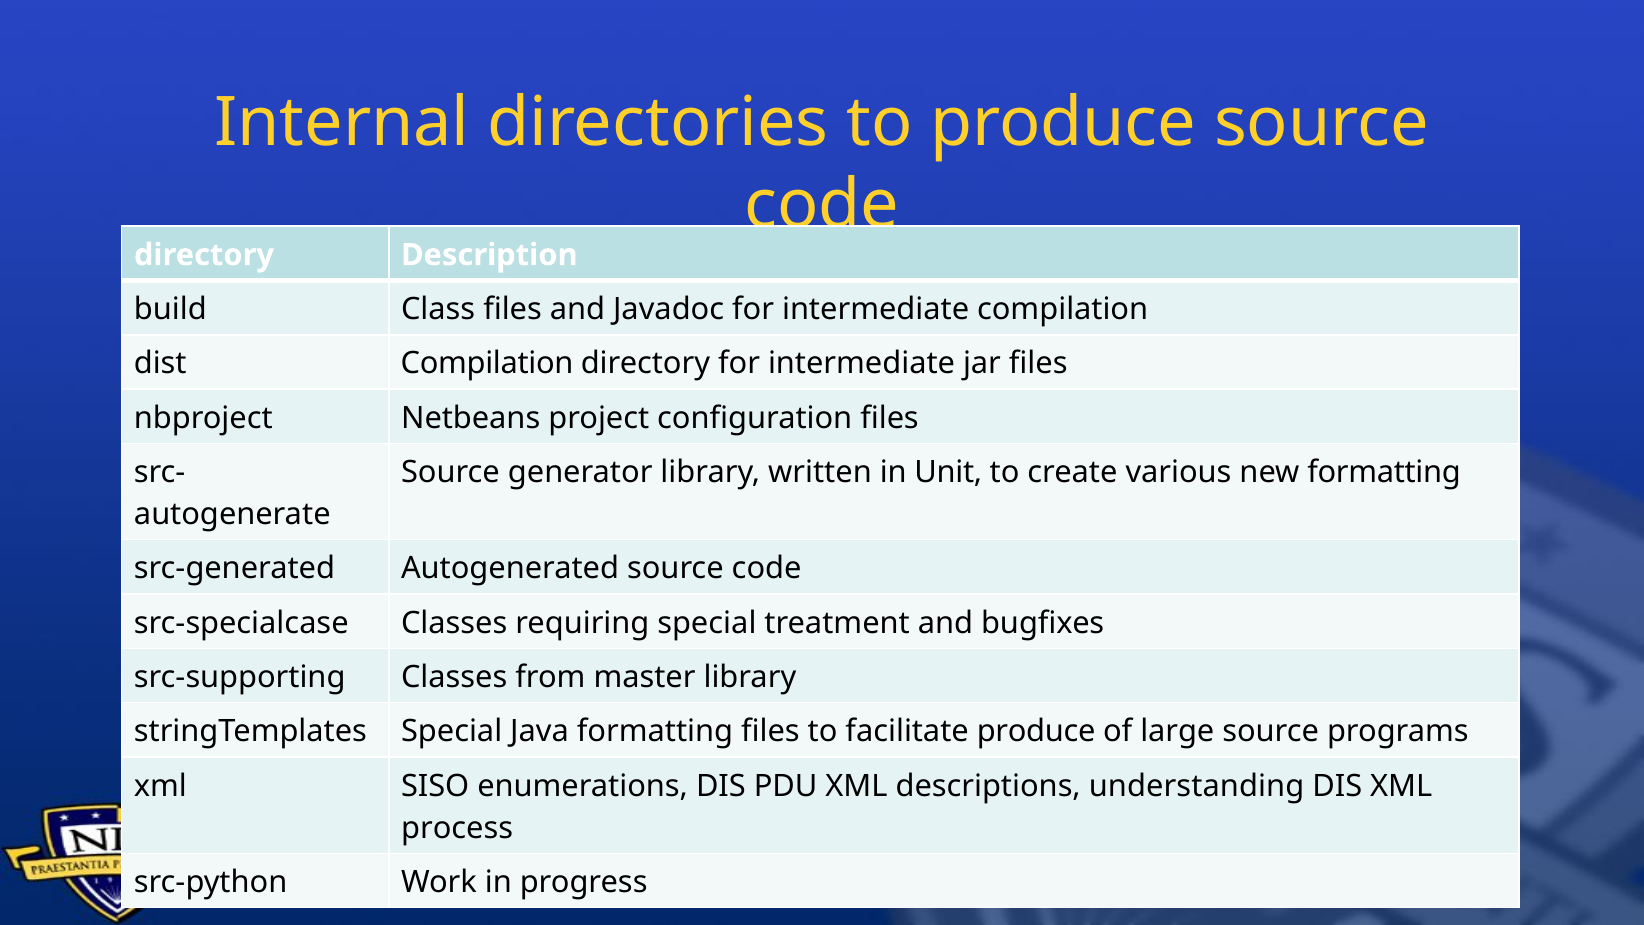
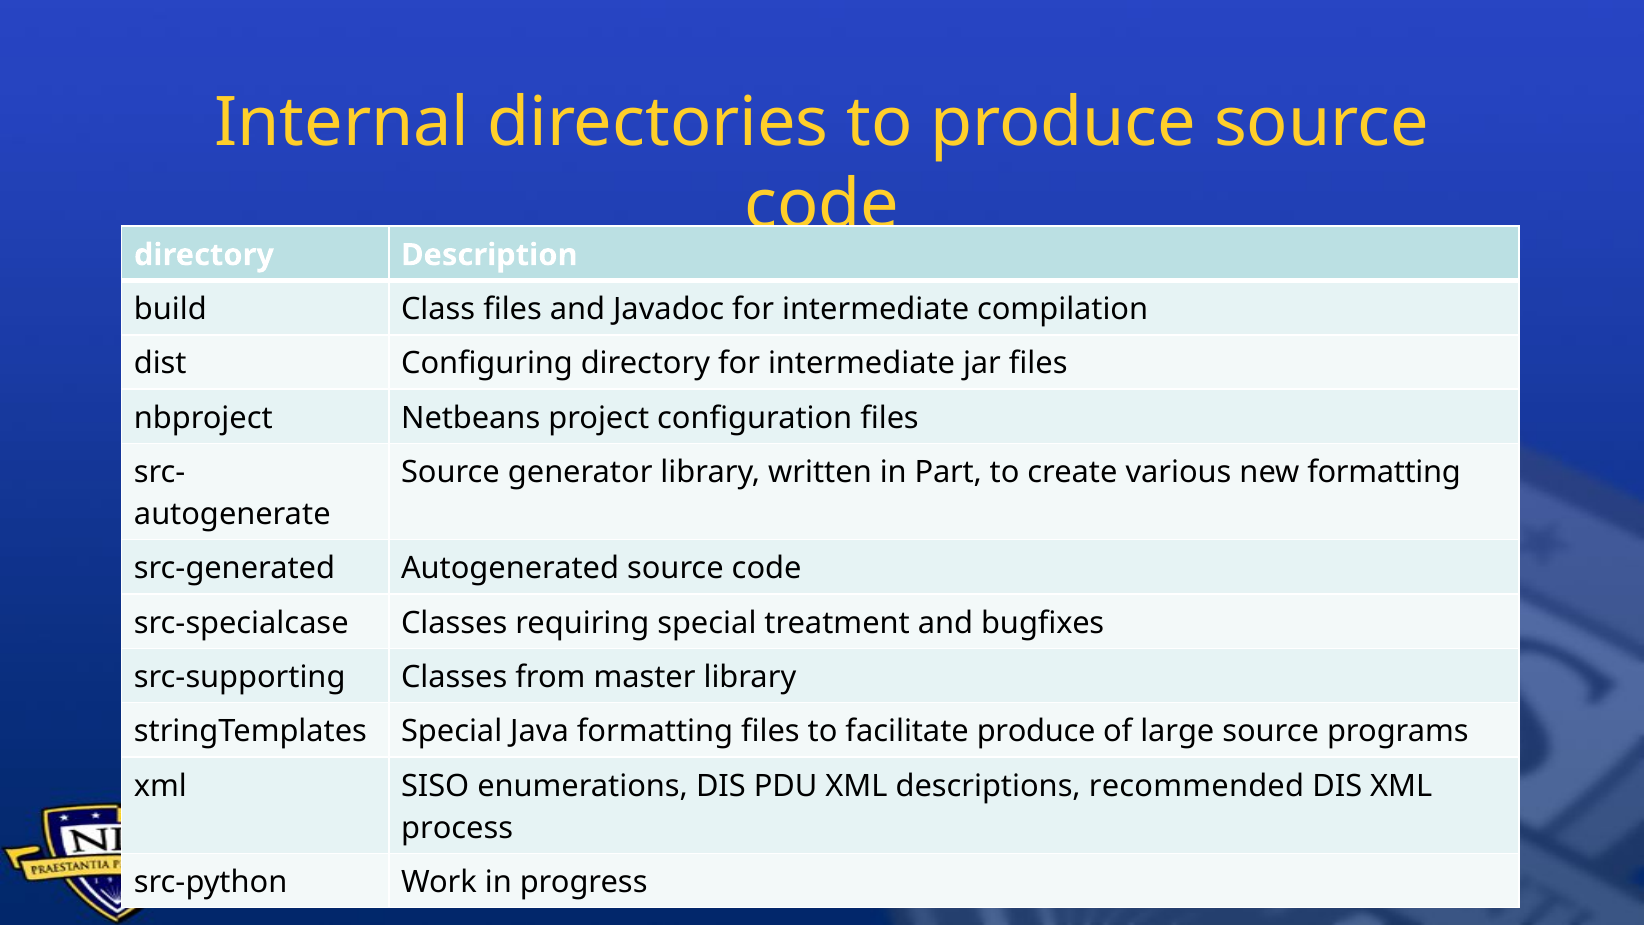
dist Compilation: Compilation -> Configuring (487, 364)
Unit: Unit -> Part (948, 472)
understanding: understanding -> recommended (1196, 786)
